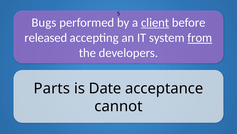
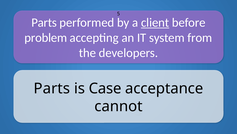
Bugs: Bugs -> Parts (44, 22)
released: released -> problem (46, 38)
from underline: present -> none (200, 38)
Date: Date -> Case (105, 88)
